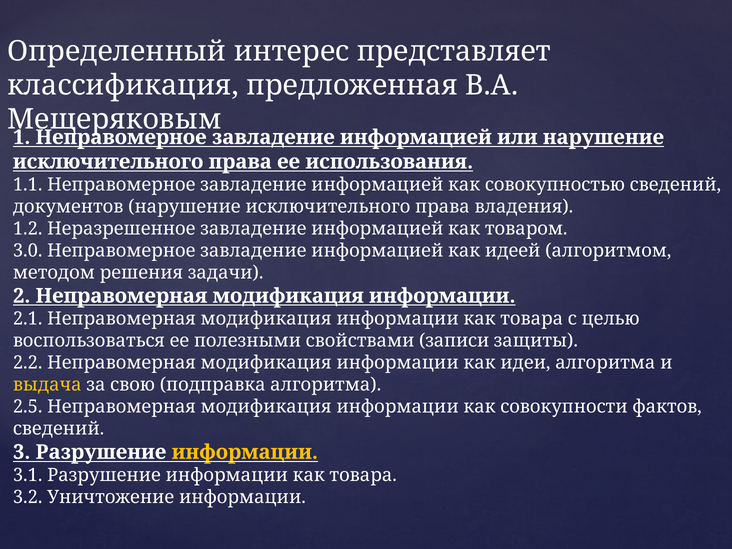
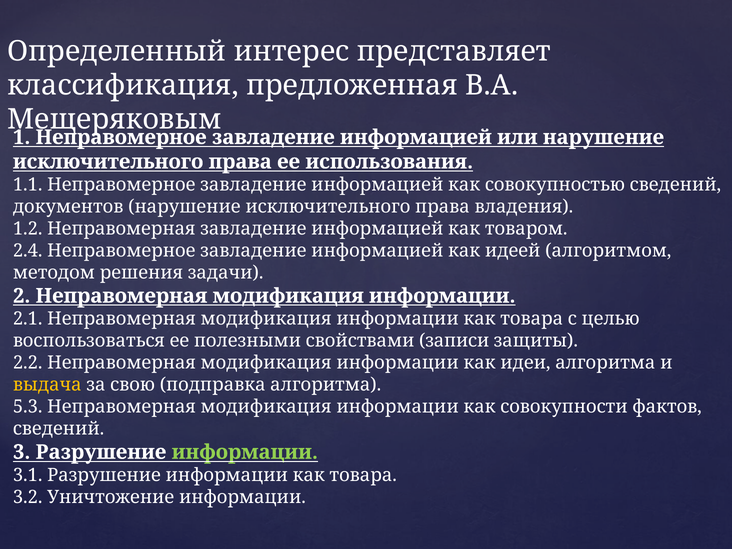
1.2 Неразрешенное: Неразрешенное -> Неправомерная (121, 229)
3.0: 3.0 -> 2.4 (28, 251)
2.5: 2.5 -> 5.3 (28, 407)
информации colour: yellow -> light green (245, 452)
